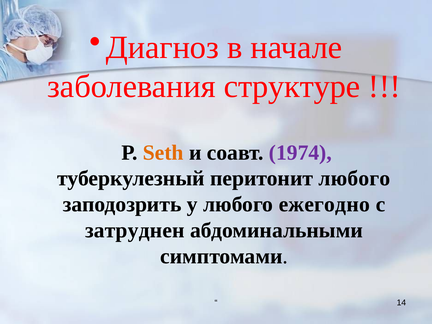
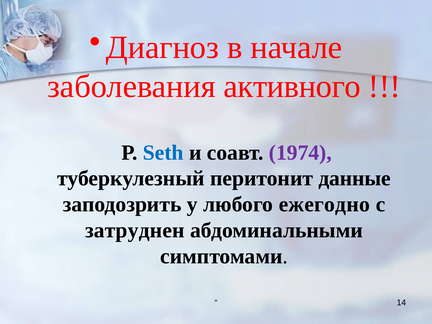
структуре: структуре -> активного (292, 86)
Seth colour: orange -> blue (163, 153)
перитонит любого: любого -> данные (355, 178)
